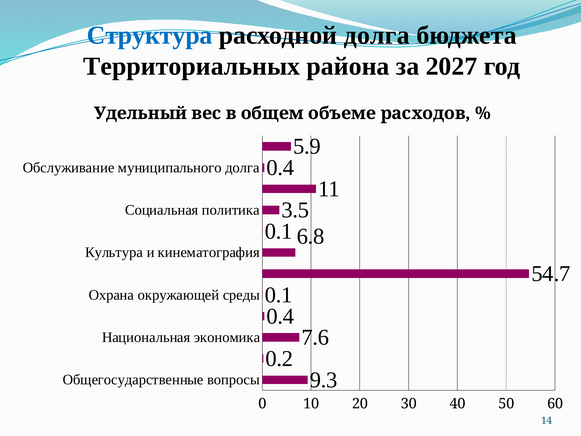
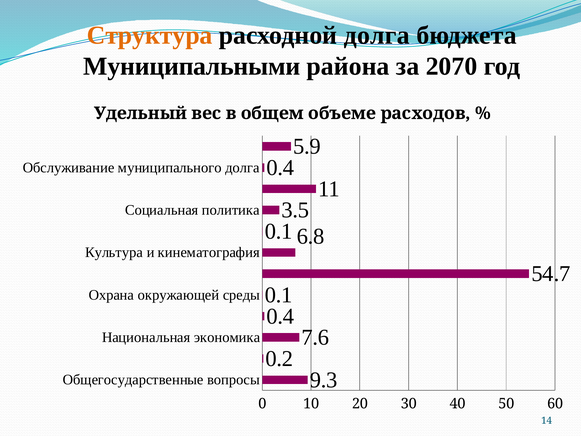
Структура colour: blue -> orange (150, 35)
Территориальных: Территориальных -> Муниципальными (192, 66)
2027: 2027 -> 2070 (452, 66)
